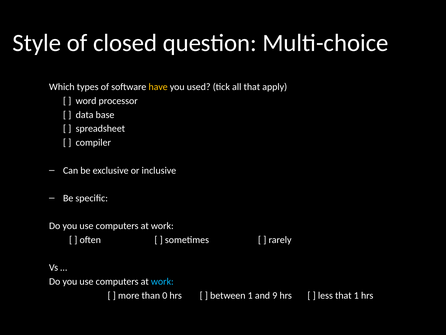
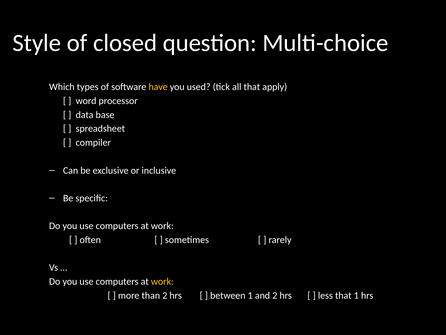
work colour: light blue -> yellow (162, 281)
than 0: 0 -> 2 (165, 295)
and 9: 9 -> 2 (275, 295)
